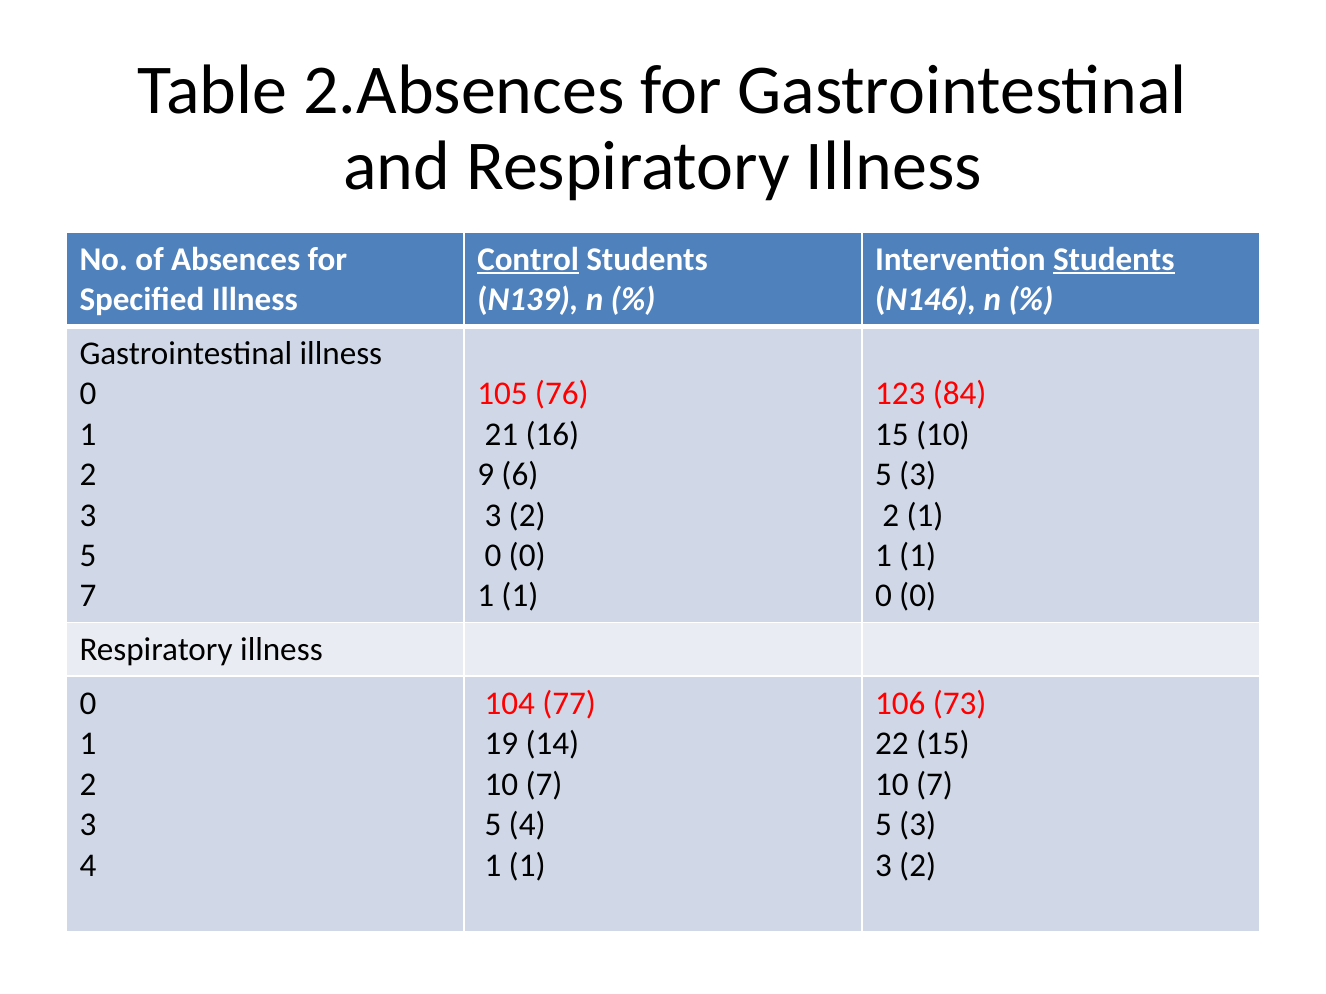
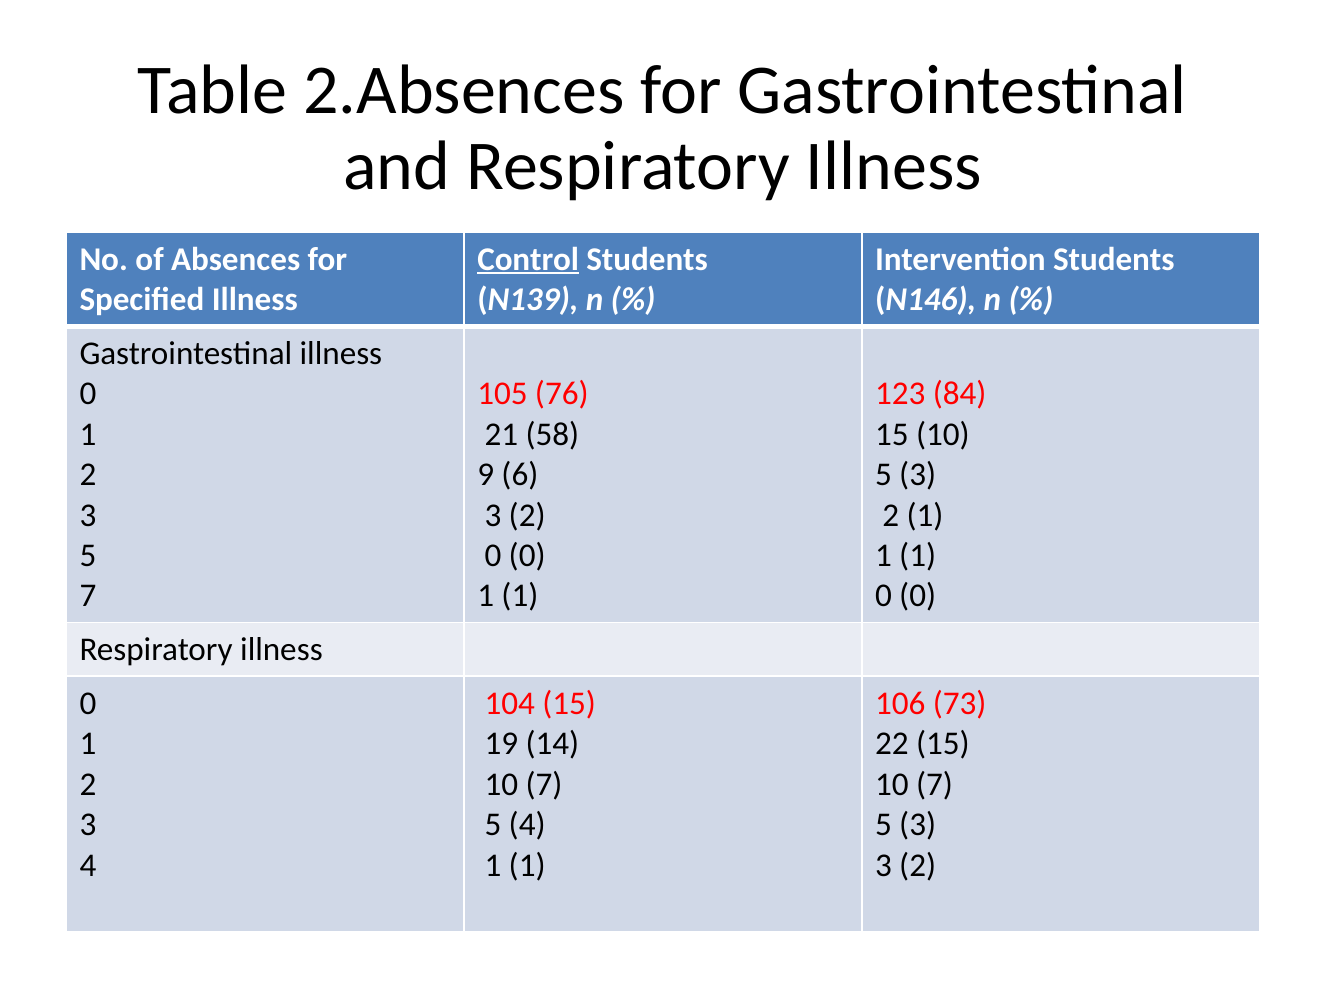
Students underline: present -> none (1114, 259)
16: 16 -> 58 (552, 434)
104 77: 77 -> 15 (569, 704)
